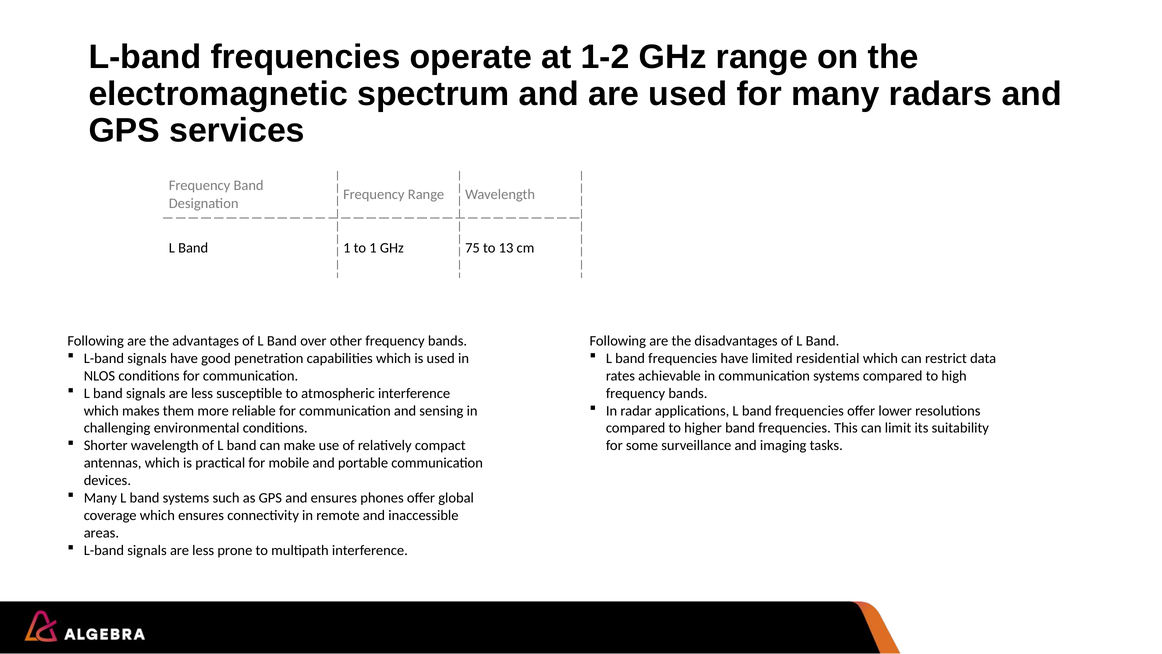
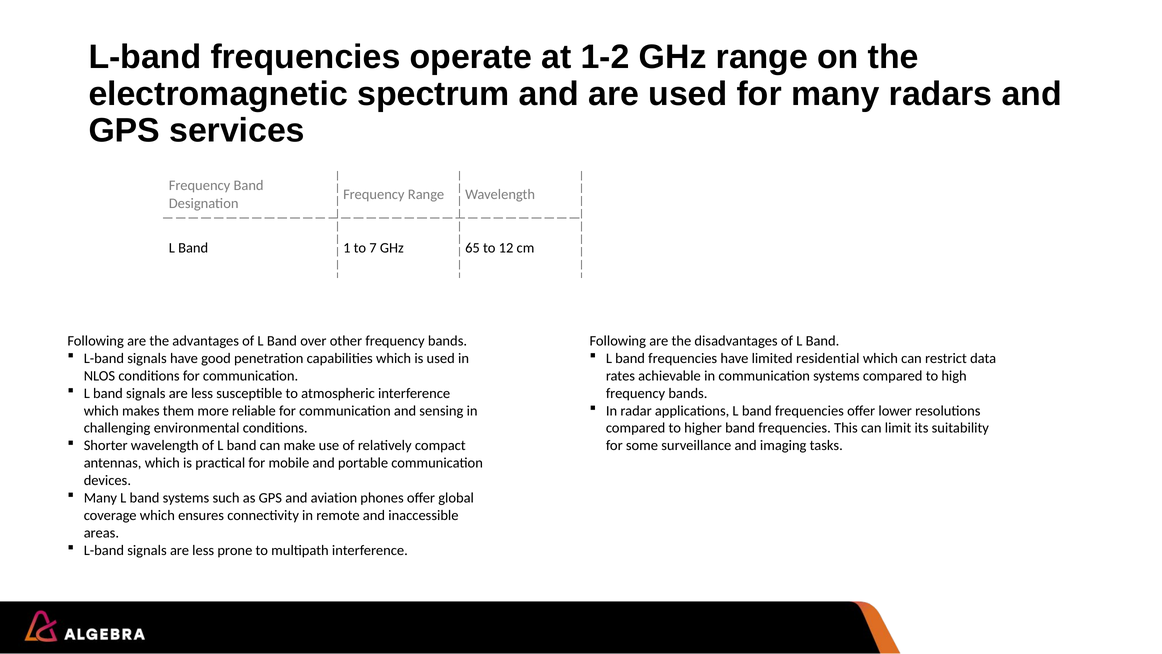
to 1: 1 -> 7 (373, 248)
75: 75 -> 65 (472, 248)
13: 13 -> 12 (506, 248)
and ensures: ensures -> aviation (334, 498)
